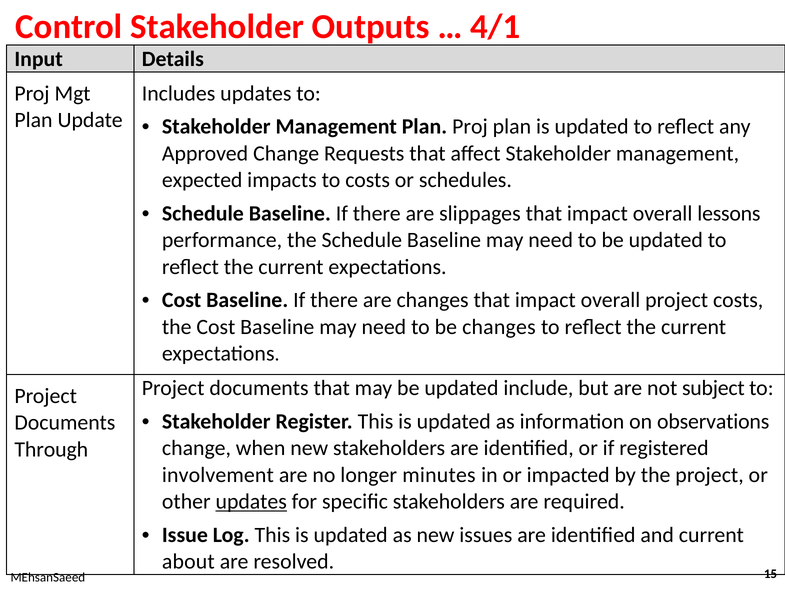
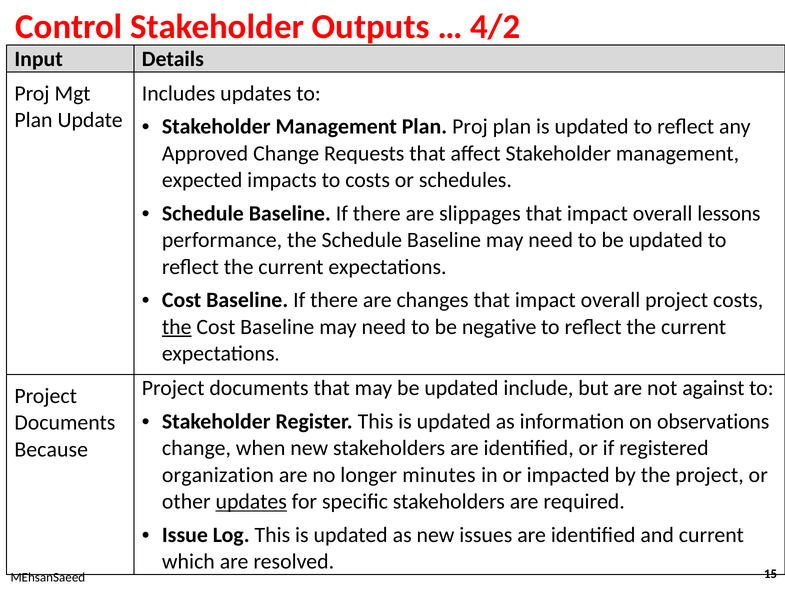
4/1: 4/1 -> 4/2 (495, 27)
the underline: none -> present (177, 327)
be changes: changes -> negative (499, 327)
subject: subject -> against (713, 388)
Through: Through -> Because (51, 449)
involvement: involvement -> organization (218, 475)
about: about -> which (188, 561)
